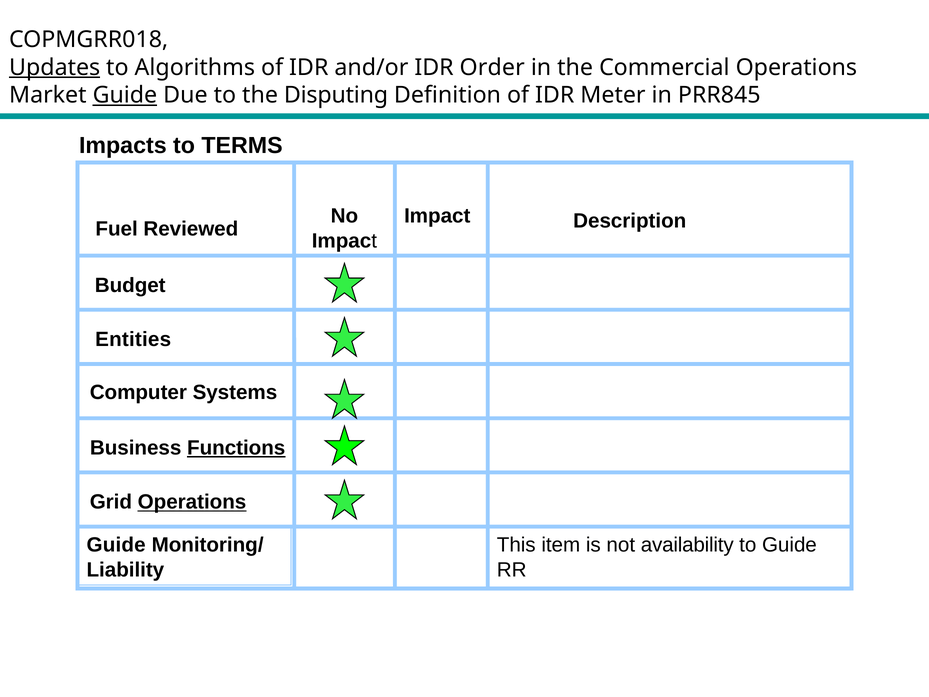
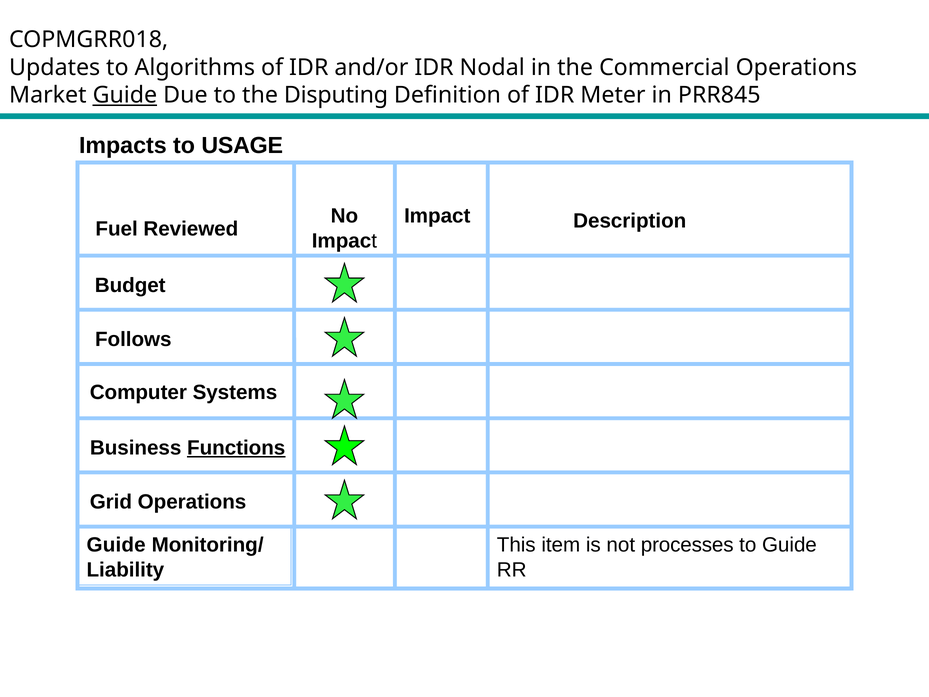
Updates underline: present -> none (55, 67)
Order: Order -> Nodal (492, 67)
TERMS: TERMS -> USAGE (242, 145)
Entities: Entities -> Follows (133, 339)
Operations underline: present -> none (192, 502)
availability: availability -> processes (687, 545)
